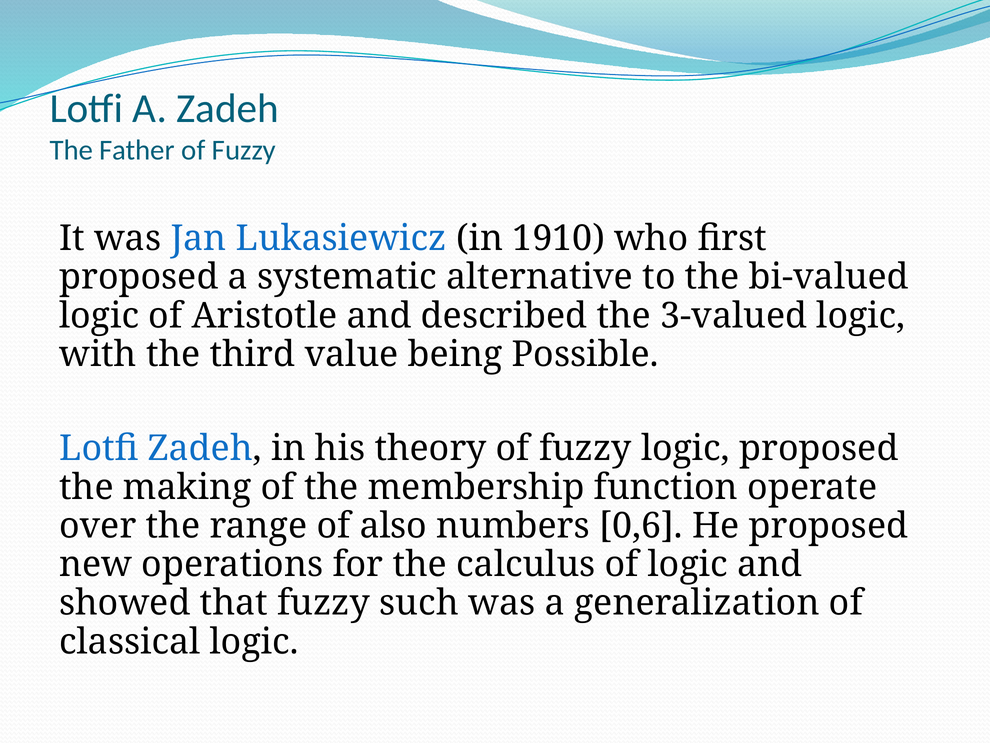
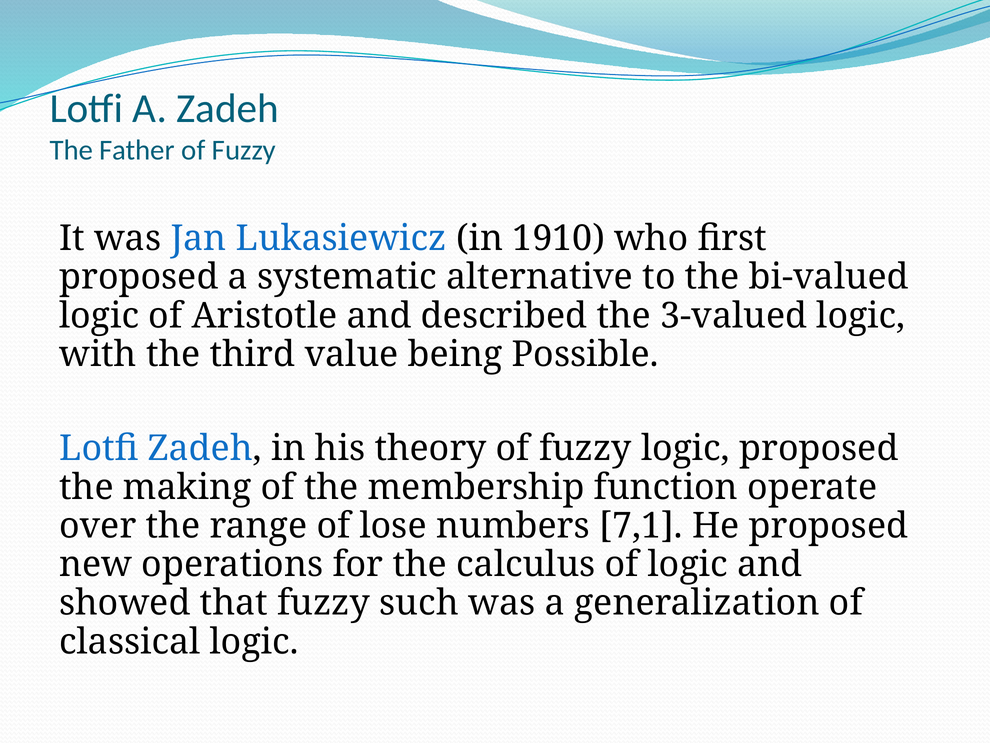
also: also -> lose (393, 526)
0,6: 0,6 -> 7,1 (641, 526)
